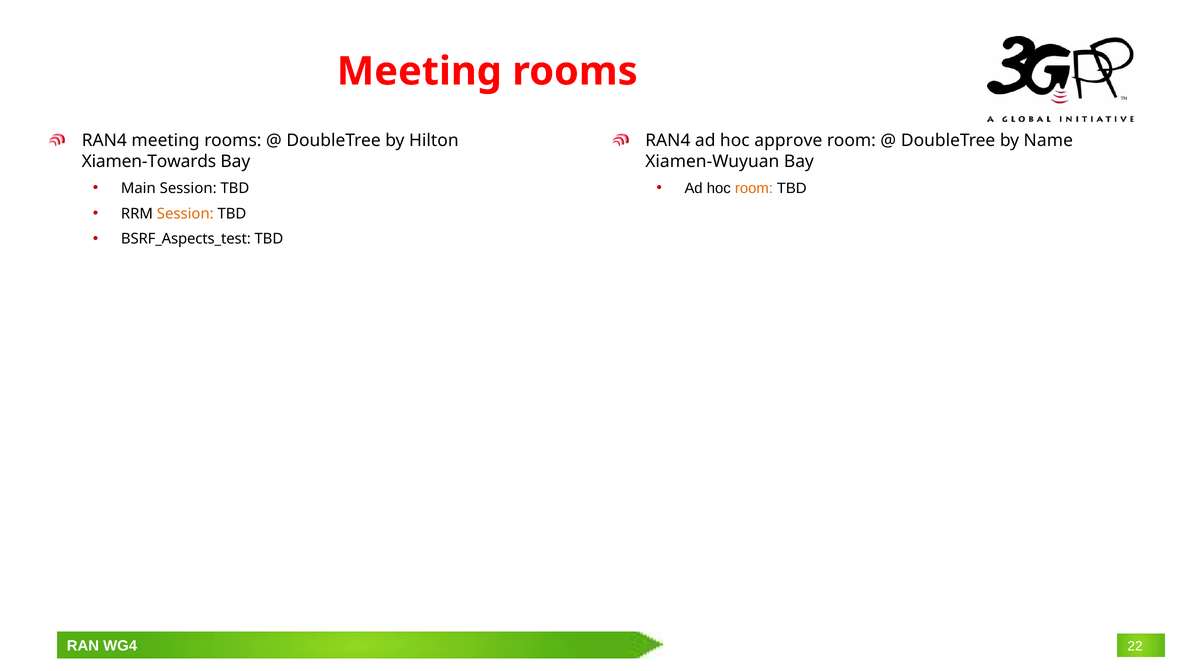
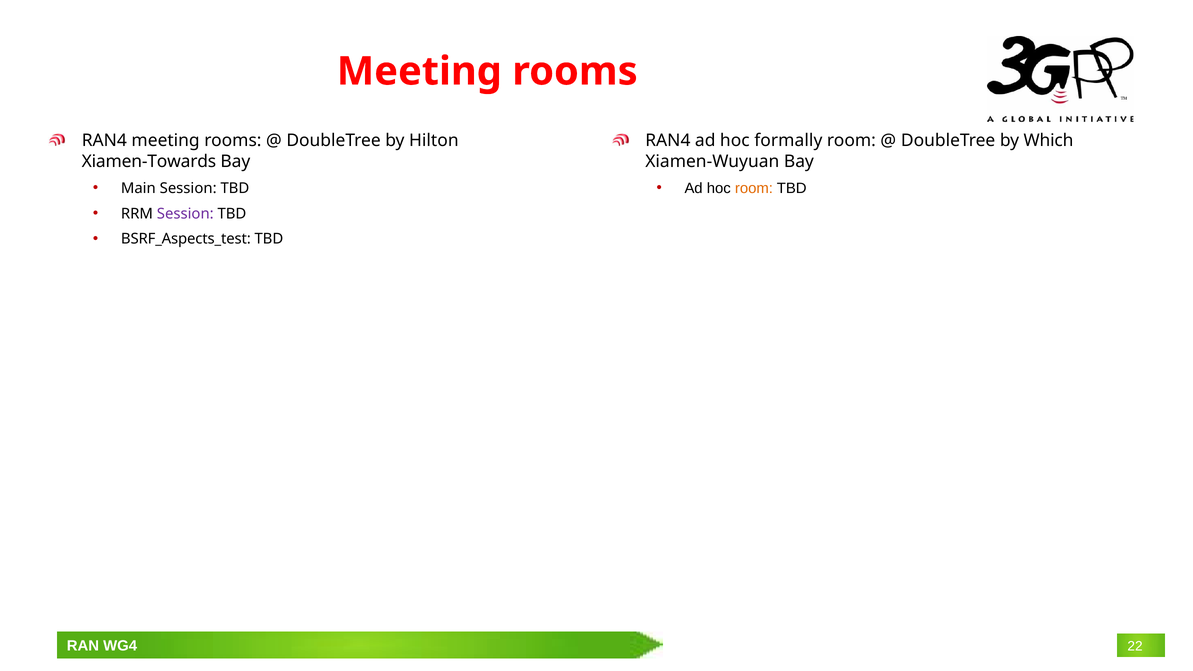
approve: approve -> formally (788, 141)
Name: Name -> Which (1048, 141)
Session colour: orange -> purple (185, 214)
